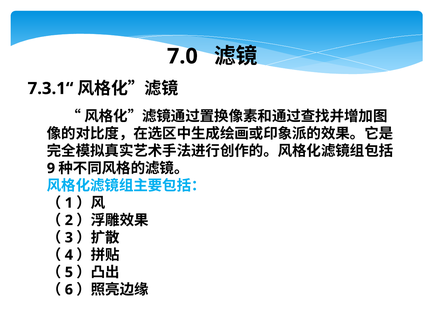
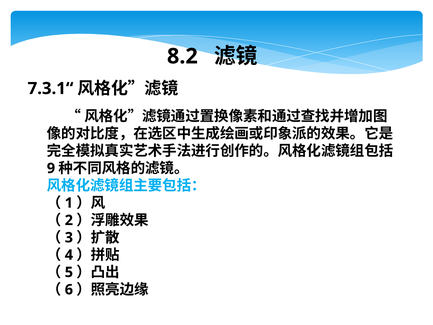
7.0: 7.0 -> 8.2 (182, 56)
